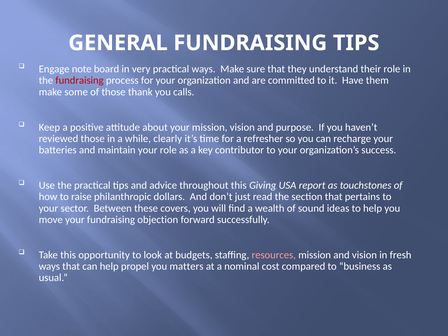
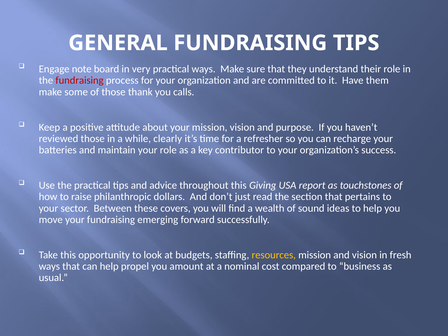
objection: objection -> emerging (158, 220)
resources colour: pink -> yellow (274, 255)
matters: matters -> amount (187, 266)
